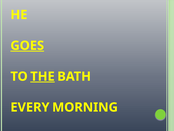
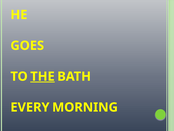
GOES underline: present -> none (27, 45)
